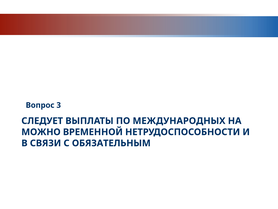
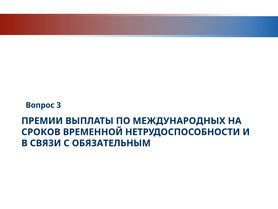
СЛЕДУЕТ: СЛЕДУЕТ -> ПРЕМИИ (42, 121)
МОЖНО: МОЖНО -> СРОКОВ (41, 132)
